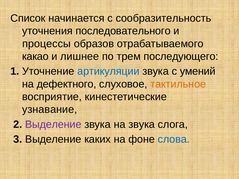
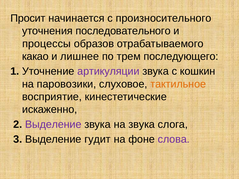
Список: Список -> Просит (28, 18)
сообразительность: сообразительность -> произносительного (164, 18)
артикуляции colour: blue -> purple (108, 71)
умений: умений -> кошкин (198, 71)
дефектного: дефектного -> паровозики (67, 84)
узнавание: узнавание -> искаженно (50, 110)
каких: каких -> гудит (98, 139)
слова colour: blue -> purple (174, 139)
